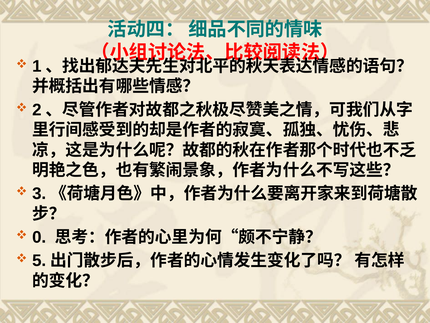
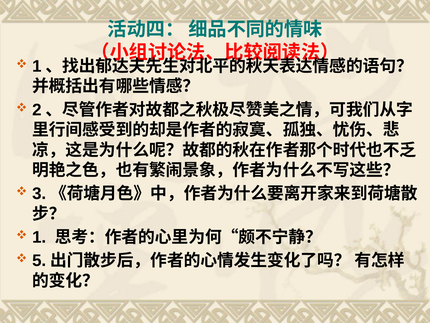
0: 0 -> 1 (39, 237)
